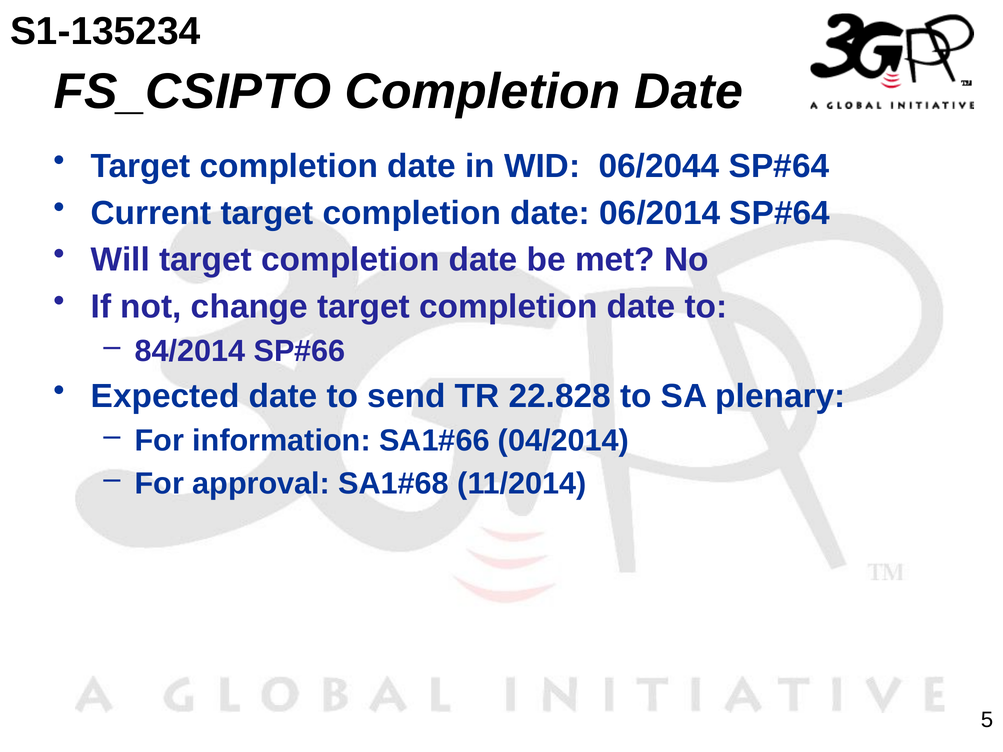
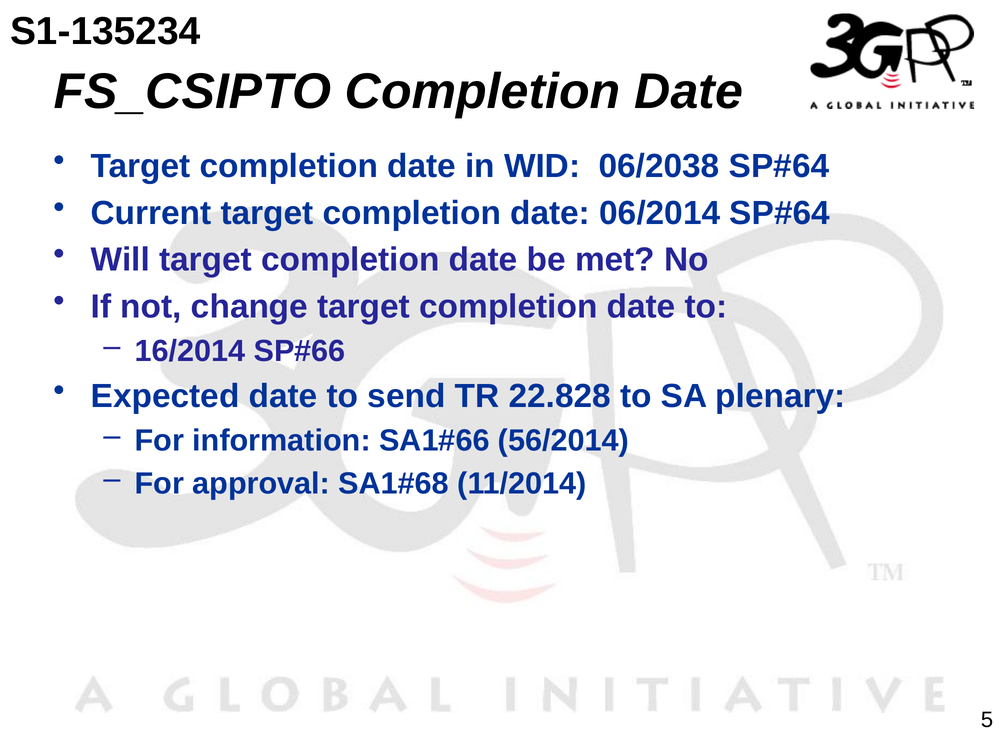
06/2044: 06/2044 -> 06/2038 (659, 166)
84/2014: 84/2014 -> 16/2014 (190, 351)
04/2014: 04/2014 -> 56/2014 (563, 441)
